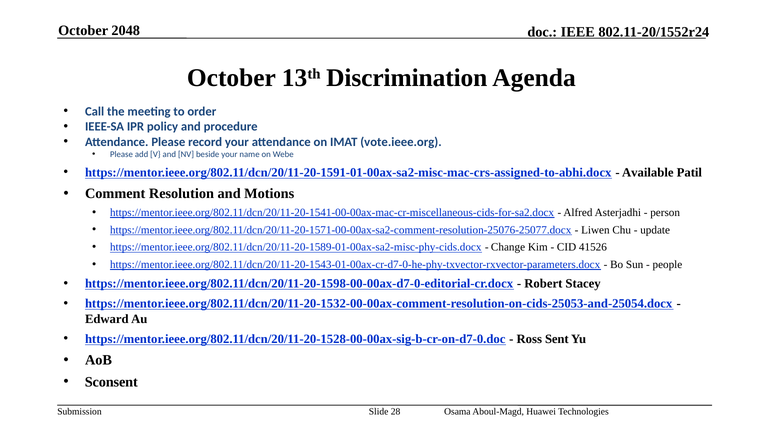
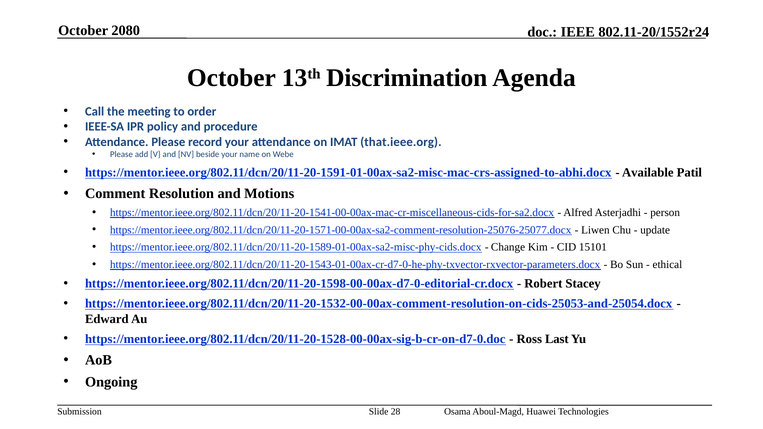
2048: 2048 -> 2080 (126, 30)
vote.ieee.org: vote.ieee.org -> that.ieee.org (401, 142)
41526: 41526 -> 15101 (593, 247)
people: people -> ethical (667, 265)
Sent: Sent -> Last (557, 339)
Sconsent: Sconsent -> Ongoing (111, 382)
